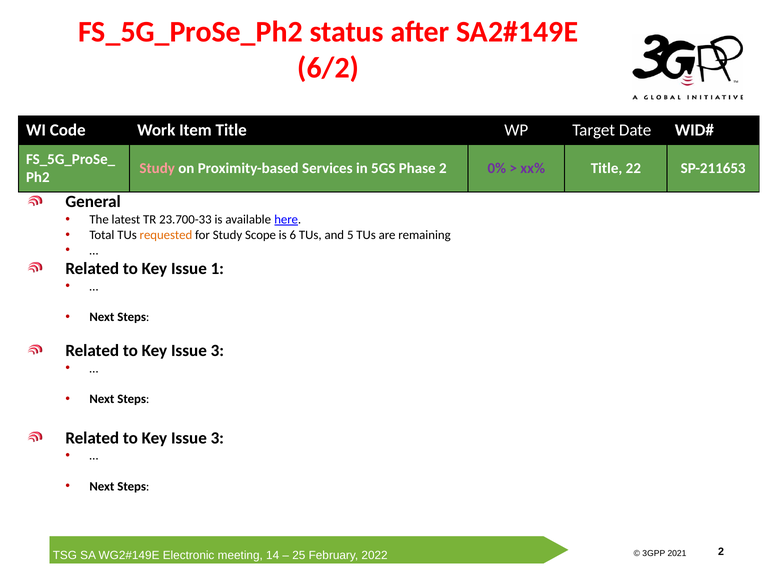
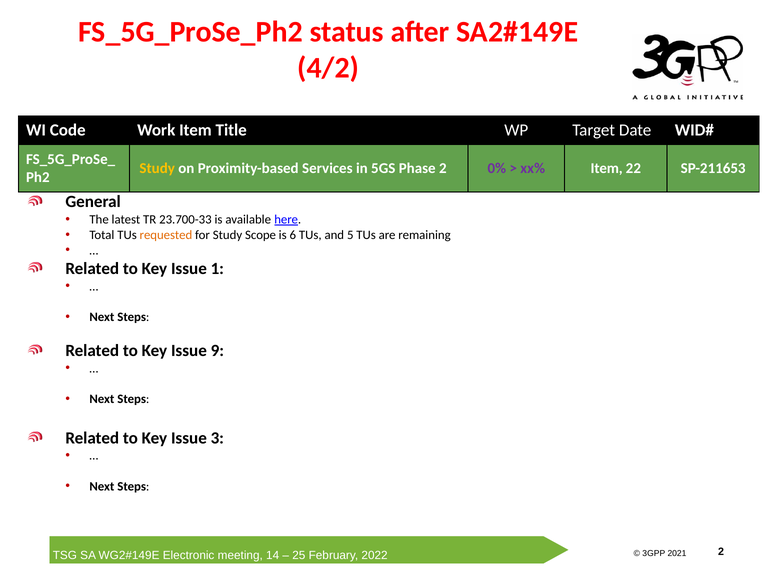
6/2: 6/2 -> 4/2 (328, 68)
Study colour: pink -> yellow (157, 168)
xx% Title: Title -> Item (607, 168)
3: 3 -> 9 (217, 351)
